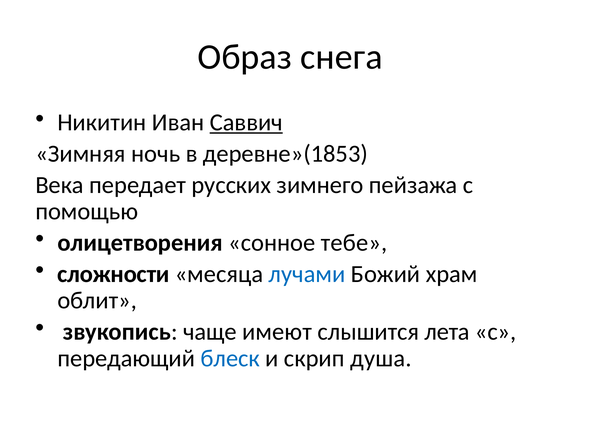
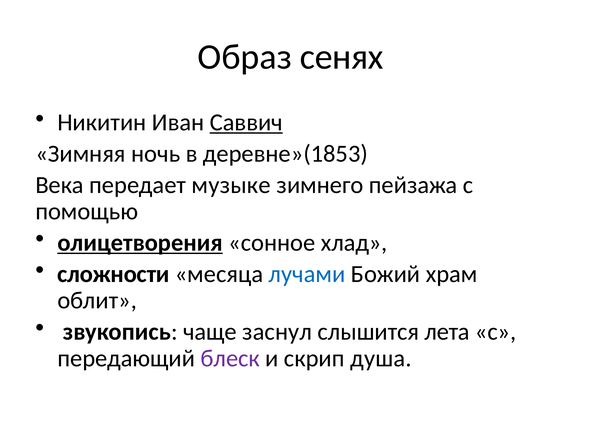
снега: снега -> сенях (342, 57)
русских: русских -> музыке (231, 185)
олицетворения underline: none -> present (140, 243)
тебе: тебе -> хлад (354, 243)
имеют: имеют -> заснул (277, 332)
блеск colour: blue -> purple (230, 358)
